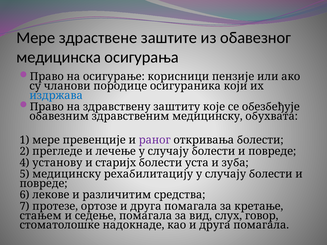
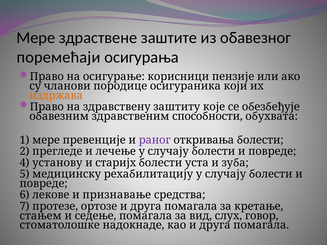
медицинска: медицинска -> поремећаји (58, 57)
издржава colour: blue -> orange (56, 96)
здравственим медицинску: медицинску -> способности (207, 116)
различитим: различитим -> признавање (117, 195)
